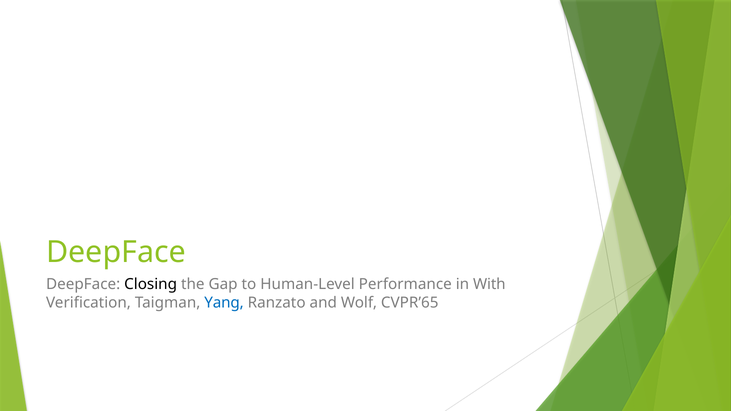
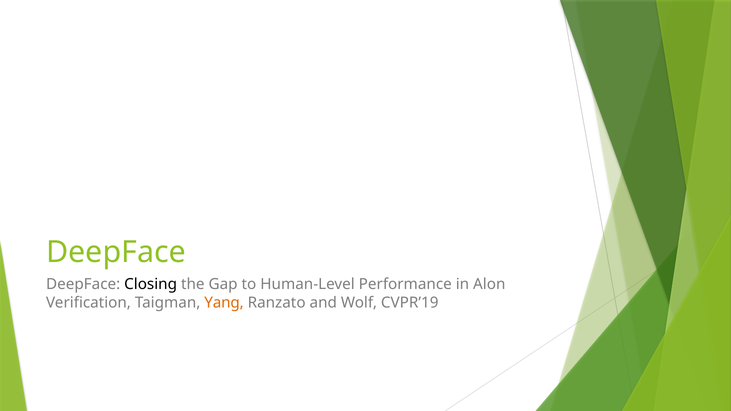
With: With -> Alon (489, 284)
Yang colour: blue -> orange (224, 303)
CVPR’65: CVPR’65 -> CVPR’19 (410, 303)
